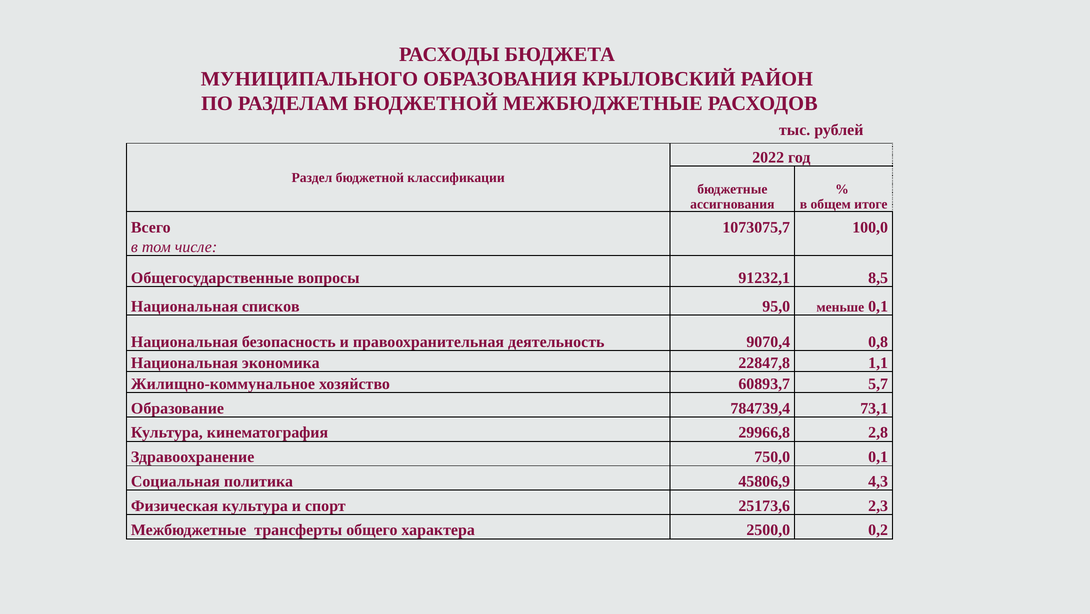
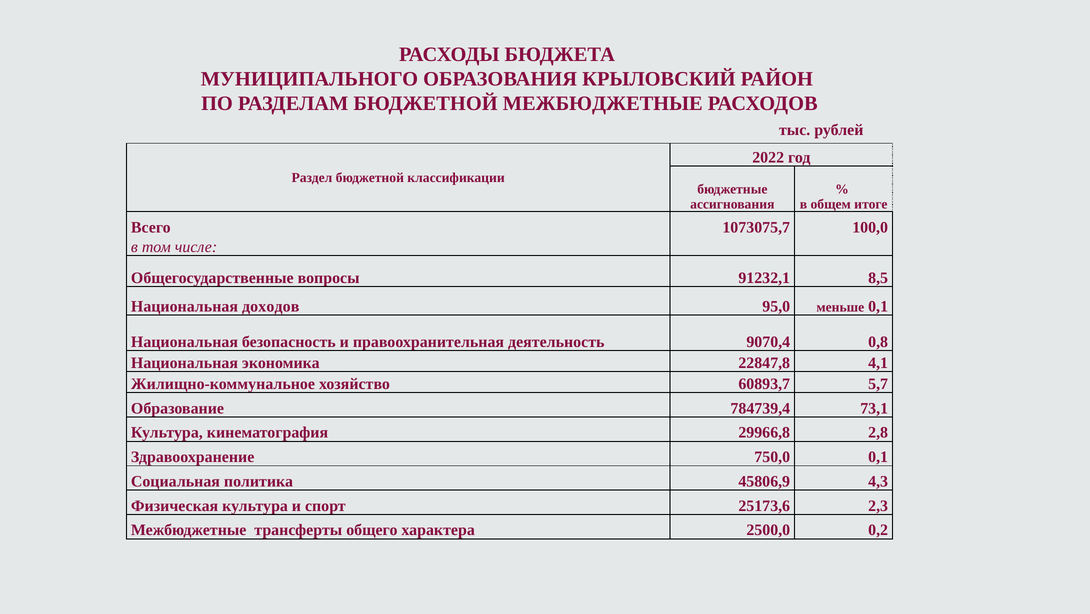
списков: списков -> доходов (271, 306)
1,1: 1,1 -> 4,1 (878, 362)
